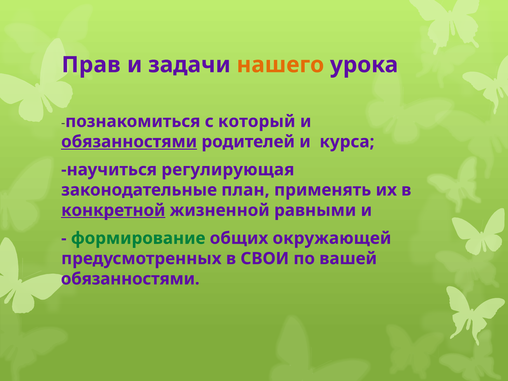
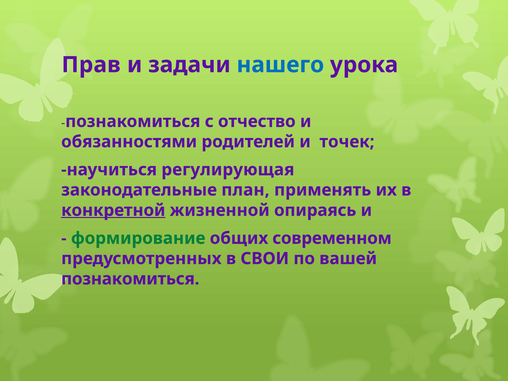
нашего colour: orange -> blue (280, 65)
который: который -> отчество (257, 121)
обязанностями underline: present -> none (129, 142)
курса: курса -> точек (347, 142)
равными: равными -> опираясь (315, 210)
окружающей: окружающей -> современном (332, 238)
обязанностями: обязанностями -> познакомиться (130, 279)
